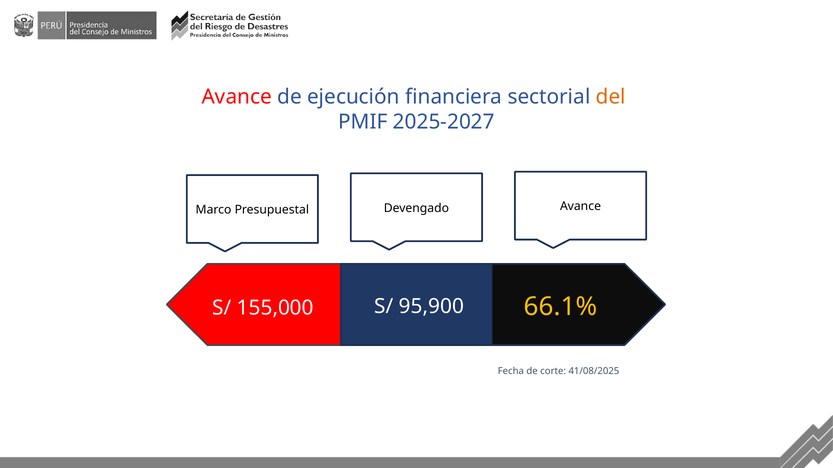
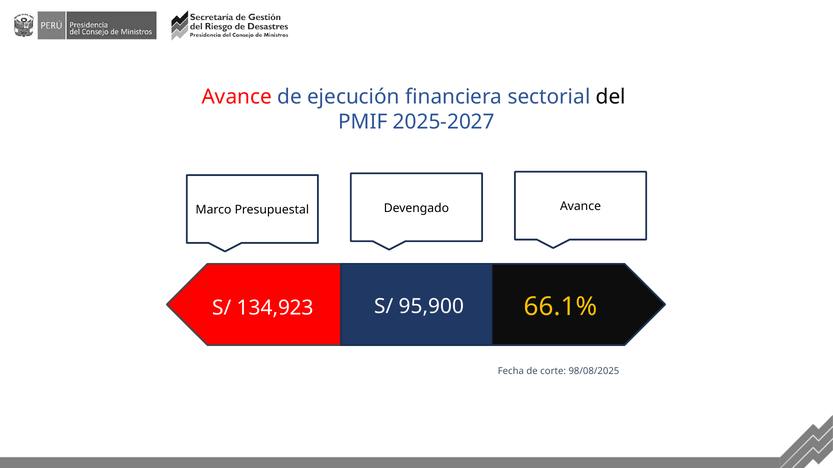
del colour: orange -> black (611, 97)
155,000: 155,000 -> 134,923 (275, 308)
41/08/2025: 41/08/2025 -> 98/08/2025 (594, 372)
